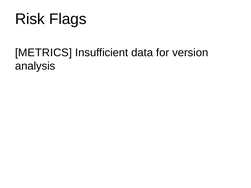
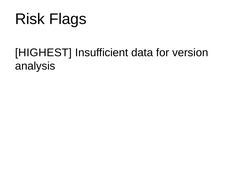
METRICS: METRICS -> HIGHEST (43, 53)
